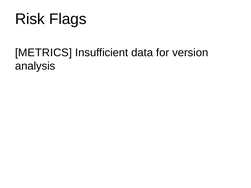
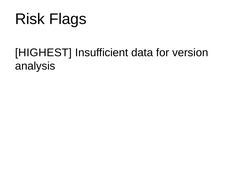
METRICS: METRICS -> HIGHEST (43, 53)
